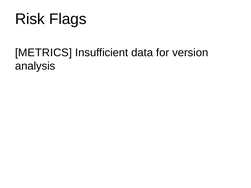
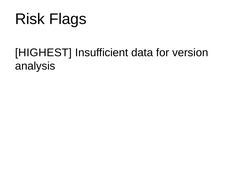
METRICS: METRICS -> HIGHEST (43, 53)
